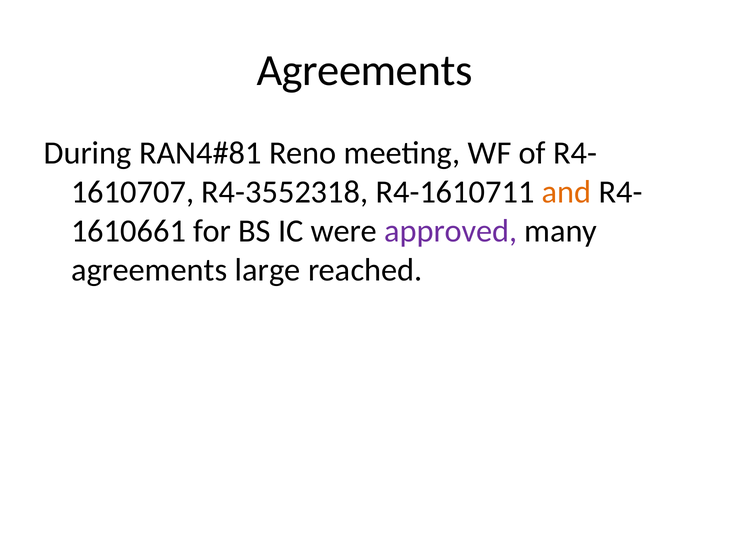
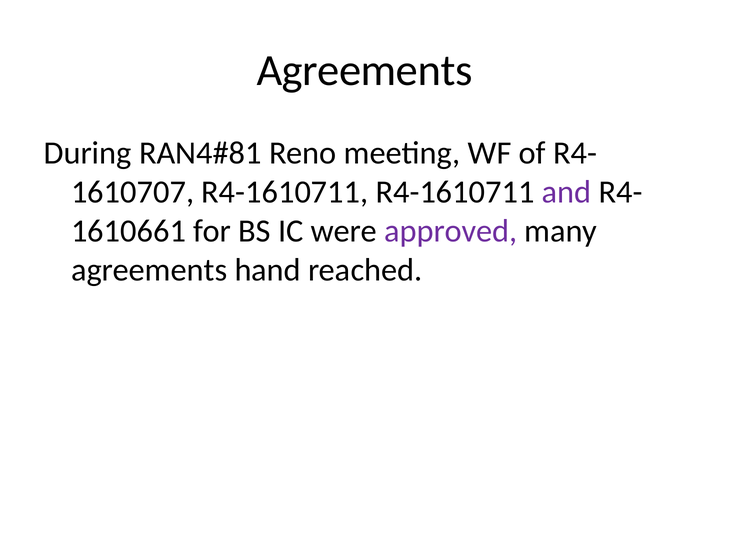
R4-3552318: R4-3552318 -> R4-1610711 (285, 192)
and colour: orange -> purple (567, 192)
large: large -> hand (268, 270)
